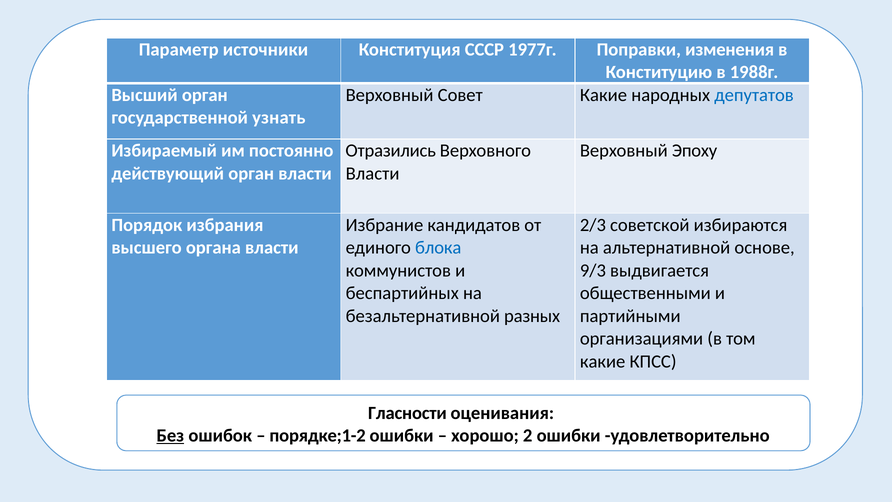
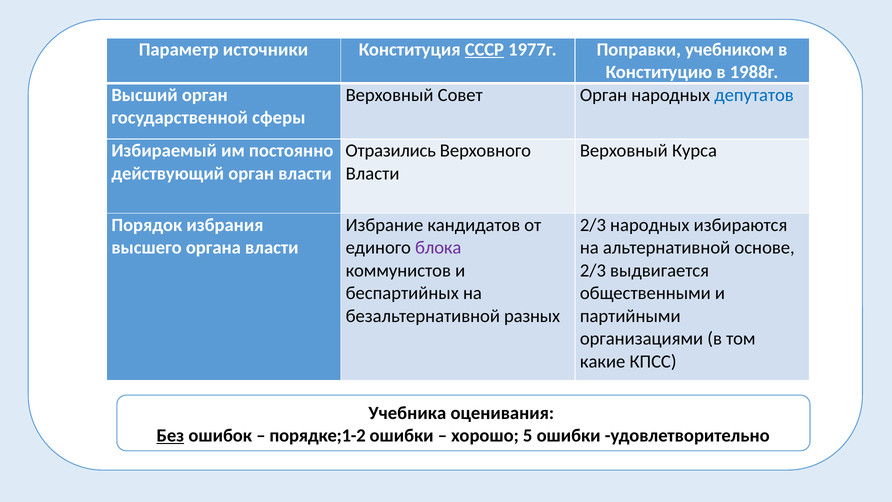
СССР underline: none -> present (484, 49)
изменения: изменения -> учебником (730, 49)
Совет Какие: Какие -> Орган (604, 95)
узнать: узнать -> сферы (279, 118)
Эпоху: Эпоху -> Курса (694, 151)
2/3 советской: советской -> народных (650, 225)
блока colour: blue -> purple (438, 248)
9/3: 9/3 -> 2/3 (593, 270)
Гласности: Гласности -> Учебника (407, 413)
2: 2 -> 5 (528, 435)
